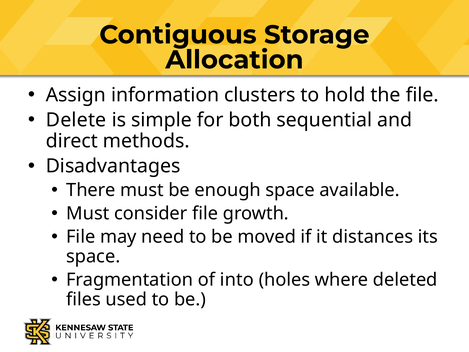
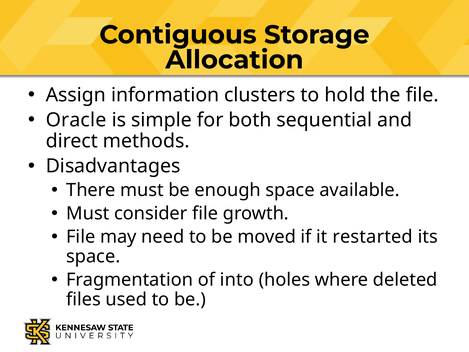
Delete: Delete -> Oracle (76, 120)
distances: distances -> restarted (373, 237)
